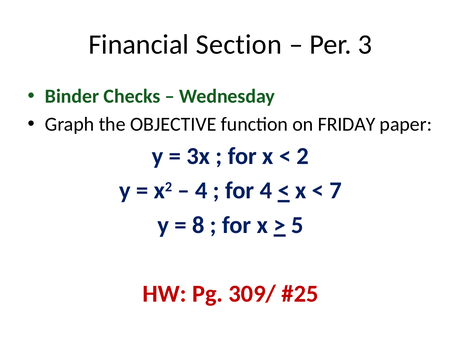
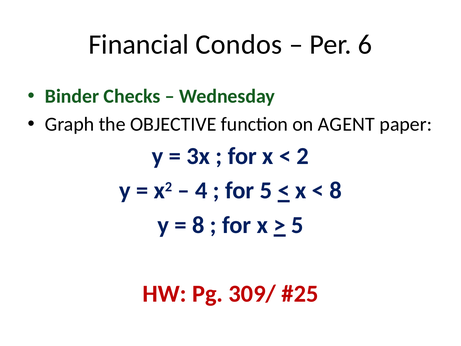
Section: Section -> Condos (239, 45)
3: 3 -> 6 (365, 45)
FRIDAY: FRIDAY -> AGENT (346, 124)
for 4: 4 -> 5 (266, 190)
7: 7 -> 8 (336, 190)
